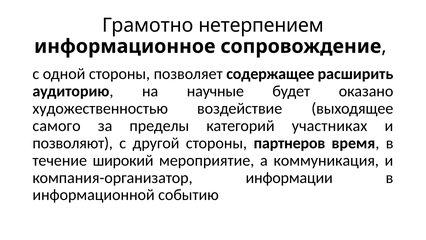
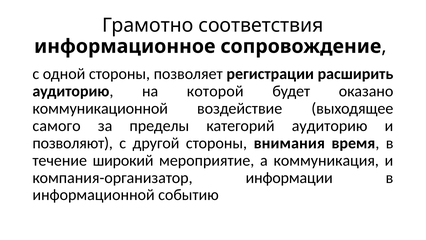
нетерпением: нетерпением -> соответствия (261, 25)
содержащее: содержащее -> регистрации (270, 74)
научные: научные -> которой (215, 91)
художественностью: художественностью -> коммуникационной (100, 108)
категорий участниках: участниках -> аудиторию (330, 126)
партнеров: партнеров -> внимания (289, 143)
